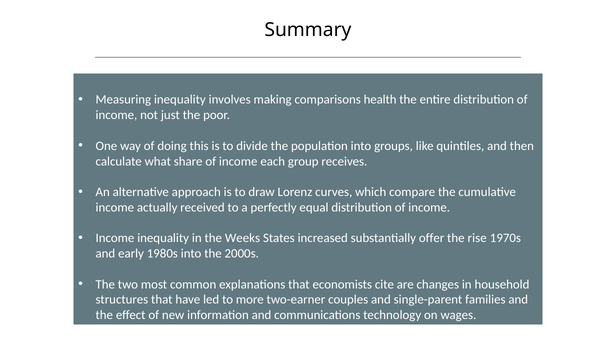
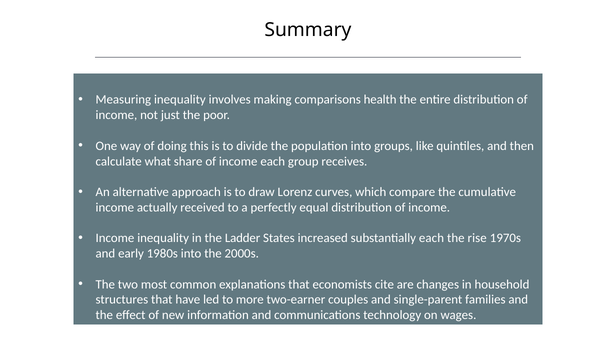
Weeks: Weeks -> Ladder (243, 239)
substantially offer: offer -> each (431, 239)
